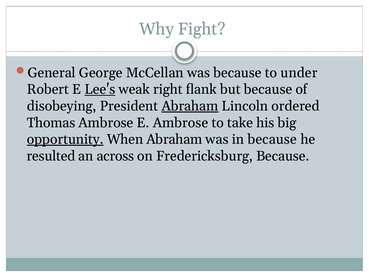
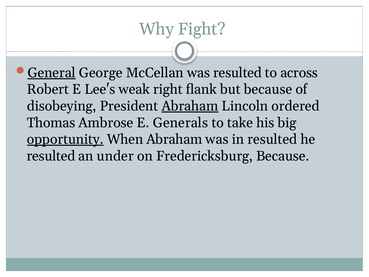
General underline: none -> present (52, 73)
was because: because -> resulted (238, 73)
under: under -> across (299, 73)
Lee's underline: present -> none (100, 89)
E Ambrose: Ambrose -> Generals (180, 123)
in because: because -> resulted (272, 139)
across: across -> under (115, 156)
